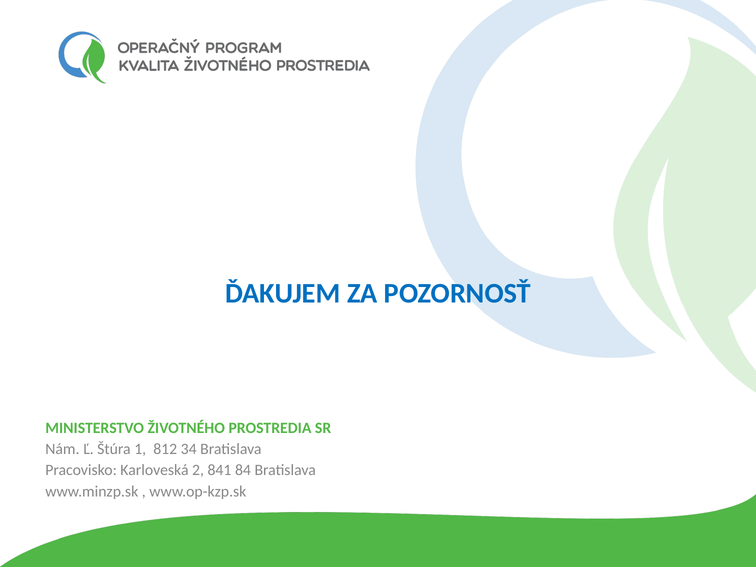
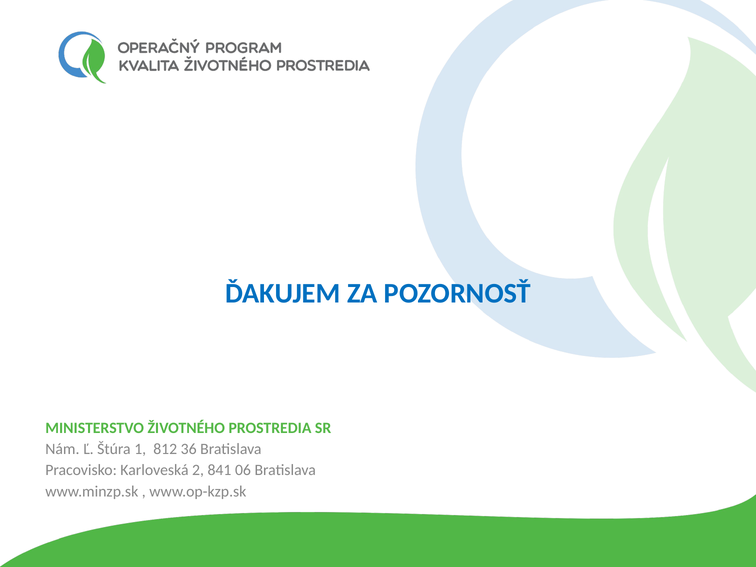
34: 34 -> 36 (189, 449)
84: 84 -> 06 (243, 470)
